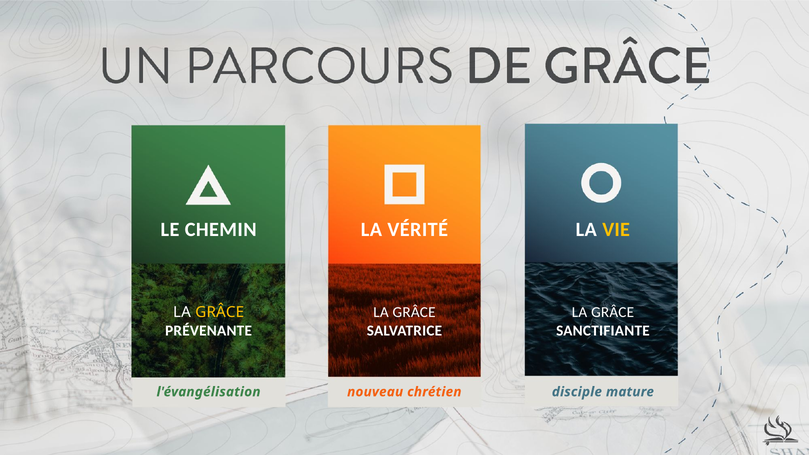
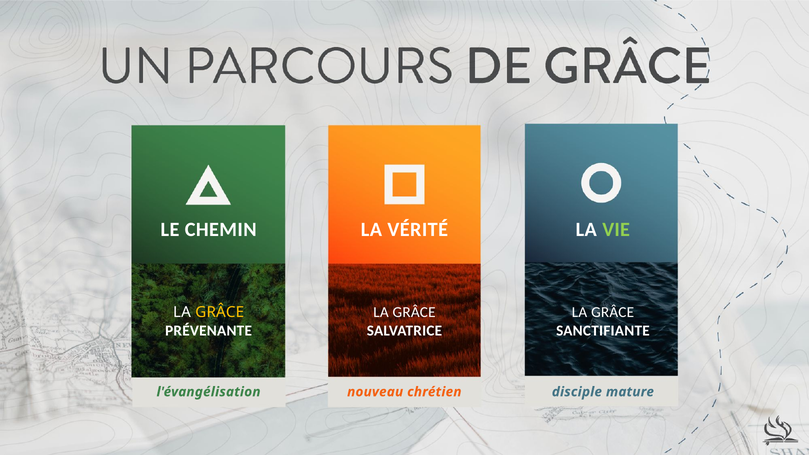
VIE colour: yellow -> light green (616, 229)
